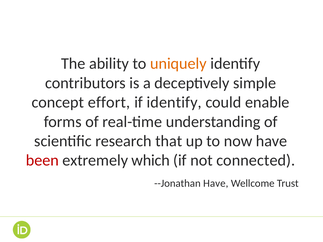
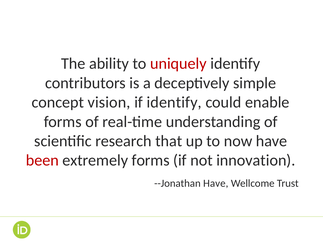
uniquely colour: orange -> red (178, 64)
effort: effort -> vision (109, 102)
extremely which: which -> forms (151, 161)
connected: connected -> innovation (256, 161)
